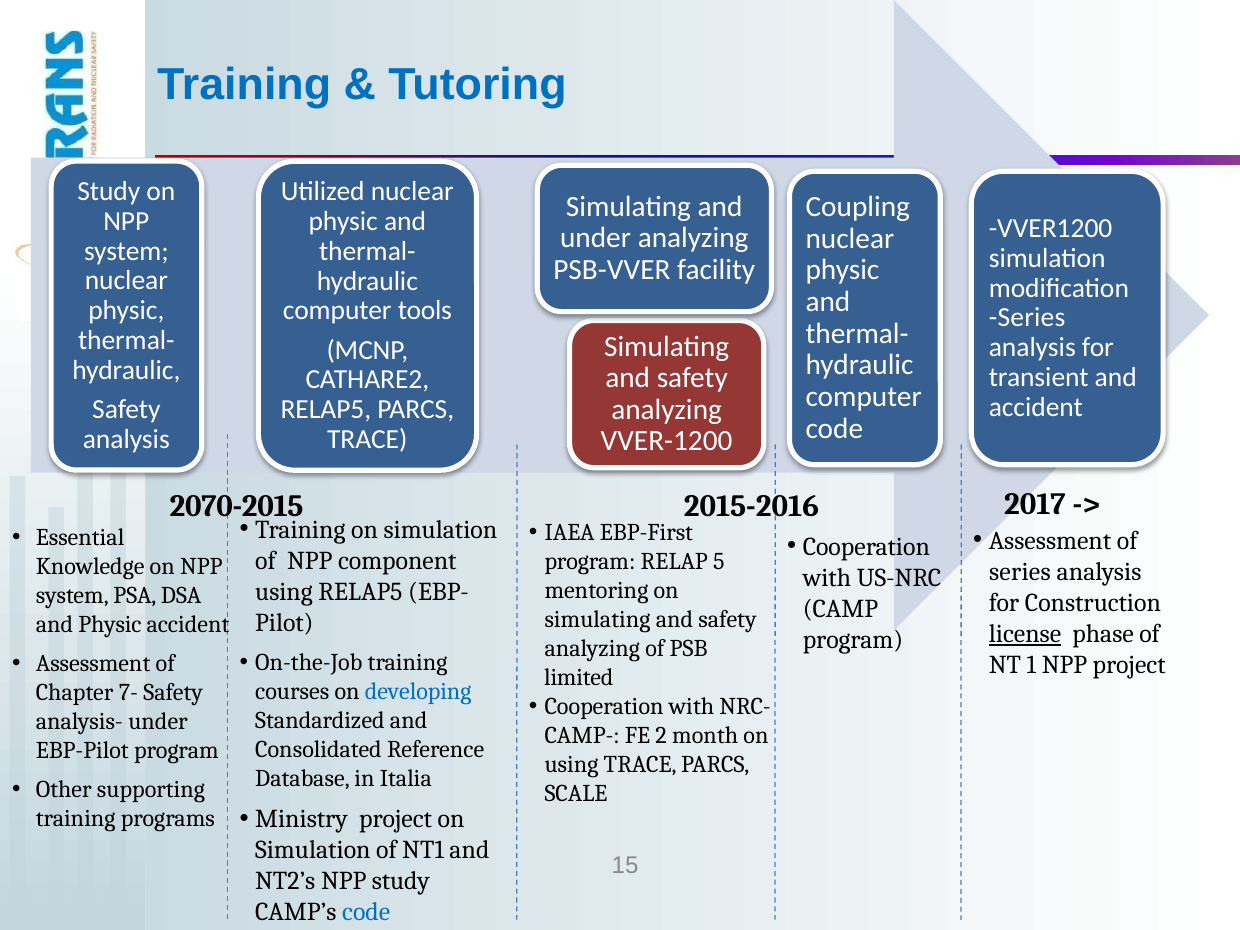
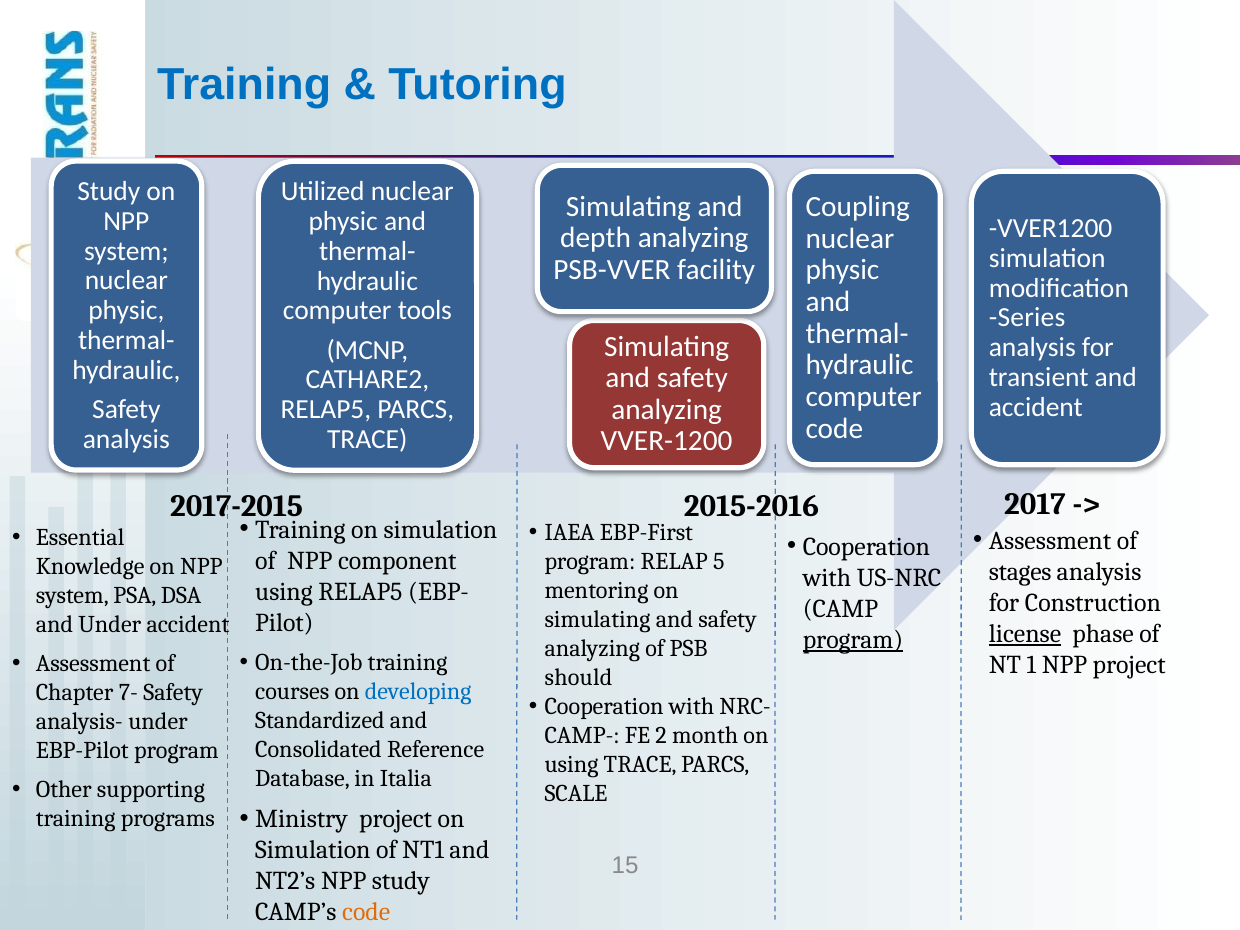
under: under -> depth (595, 238)
2070-2015: 2070-2015 -> 2017-2015 (237, 506)
series: series -> stages (1020, 572)
and Physic: Physic -> Under (110, 624)
program underline: none -> present (853, 640)
limited: limited -> should (579, 678)
code colour: blue -> orange (366, 912)
